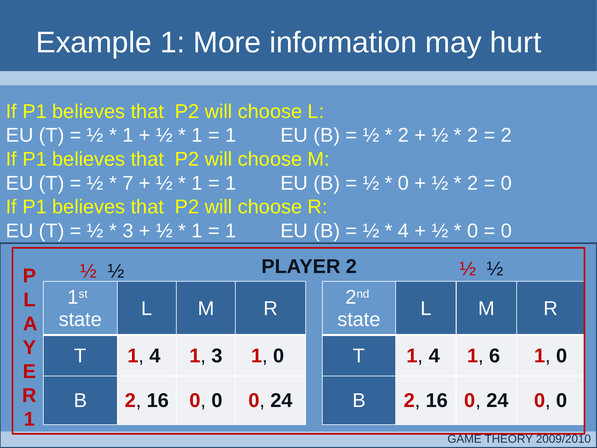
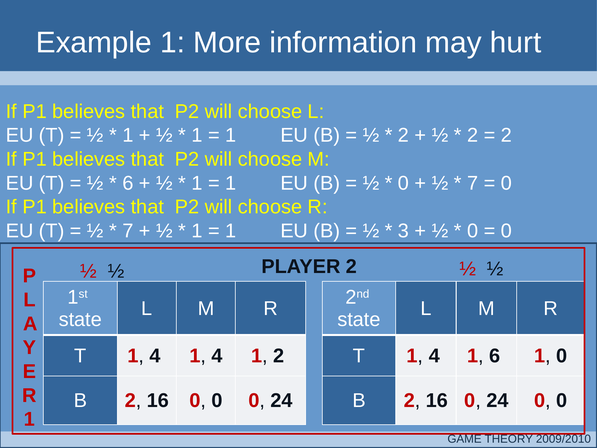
7: 7 -> 6 (128, 183)
2: 2 -> 7 (473, 183)
3: 3 -> 7 (128, 231)
4: 4 -> 3 (404, 231)
4 1 3: 3 -> 4 (217, 356)
0: 0 -> 2 (279, 356)
